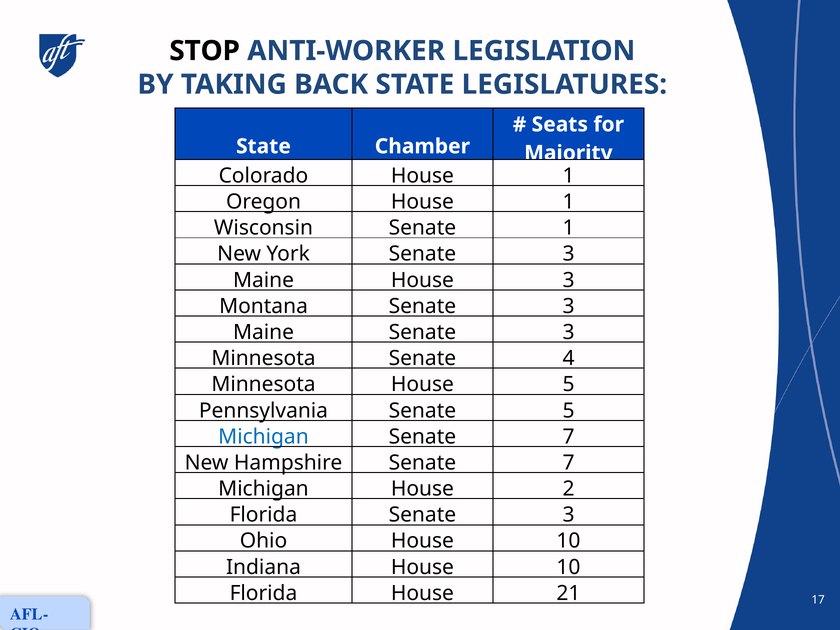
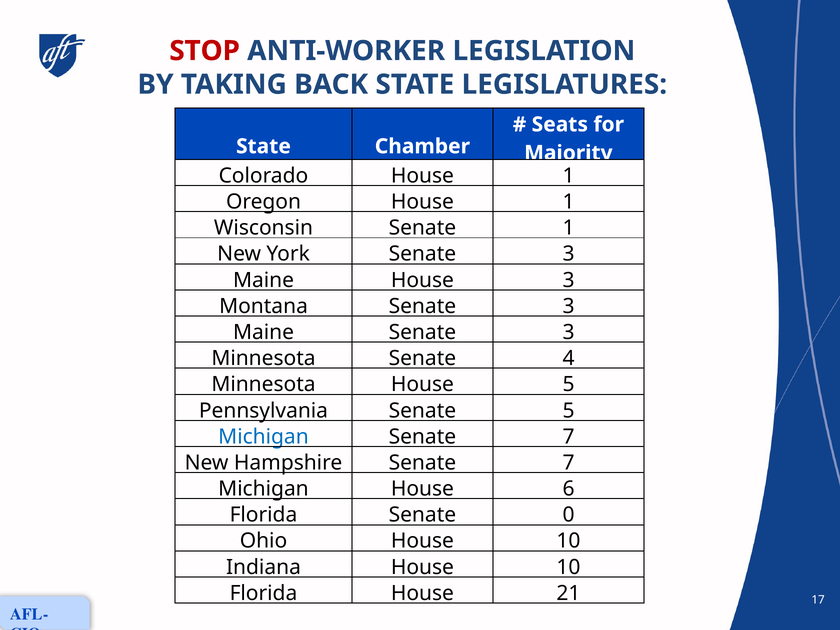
STOP colour: black -> red (205, 51)
2: 2 -> 6 (569, 489)
Florida Senate 3: 3 -> 0 (569, 515)
